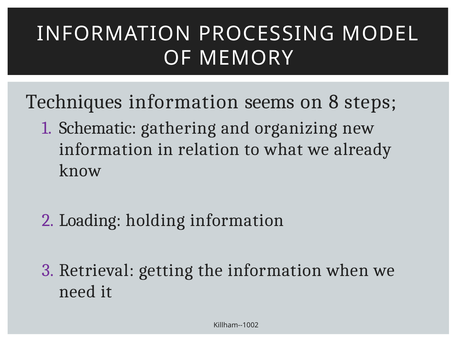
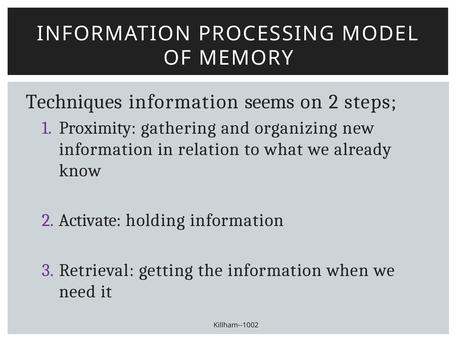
on 8: 8 -> 2 (334, 102)
Schematic: Schematic -> Proximity (98, 128)
Loading: Loading -> Activate (90, 220)
